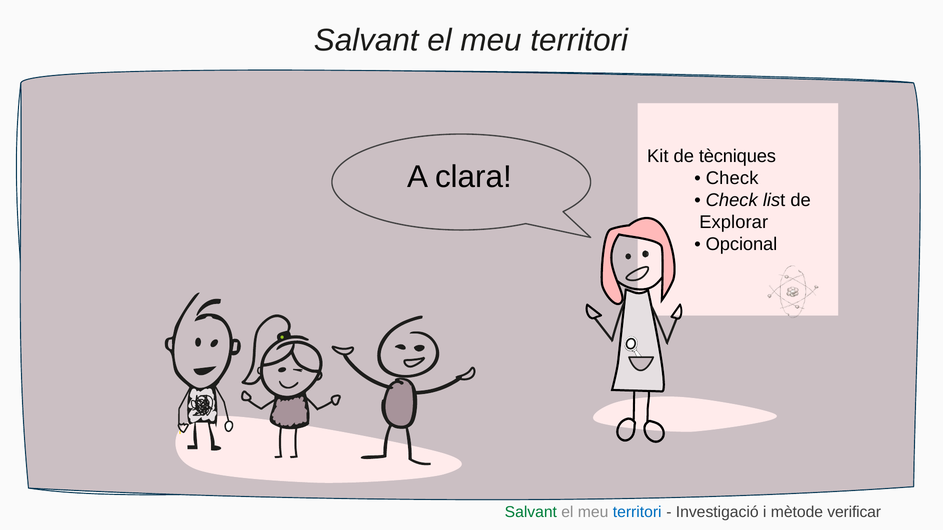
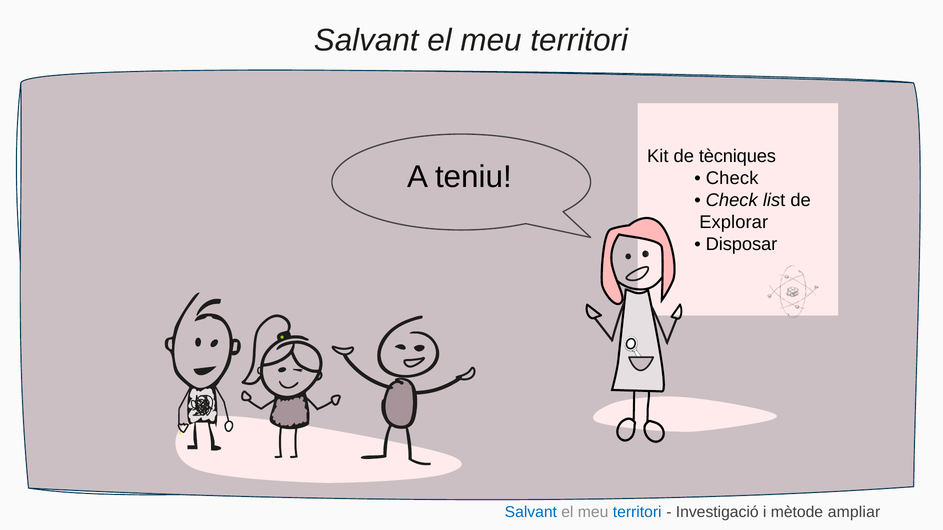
clara: clara -> teniu (473, 177)
Opcional: Opcional -> Disposar (742, 245)
Salvant colour: green -> blue (531, 513)
verificar: verificar -> ampliar (854, 513)
